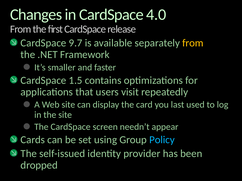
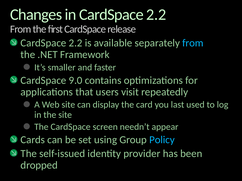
in CardSpace 4.0: 4.0 -> 2.2 (156, 15)
9.7: 9.7 -> 2.2 (76, 43)
from colour: yellow -> light blue (193, 43)
1.5: 1.5 -> 9.0 (76, 81)
